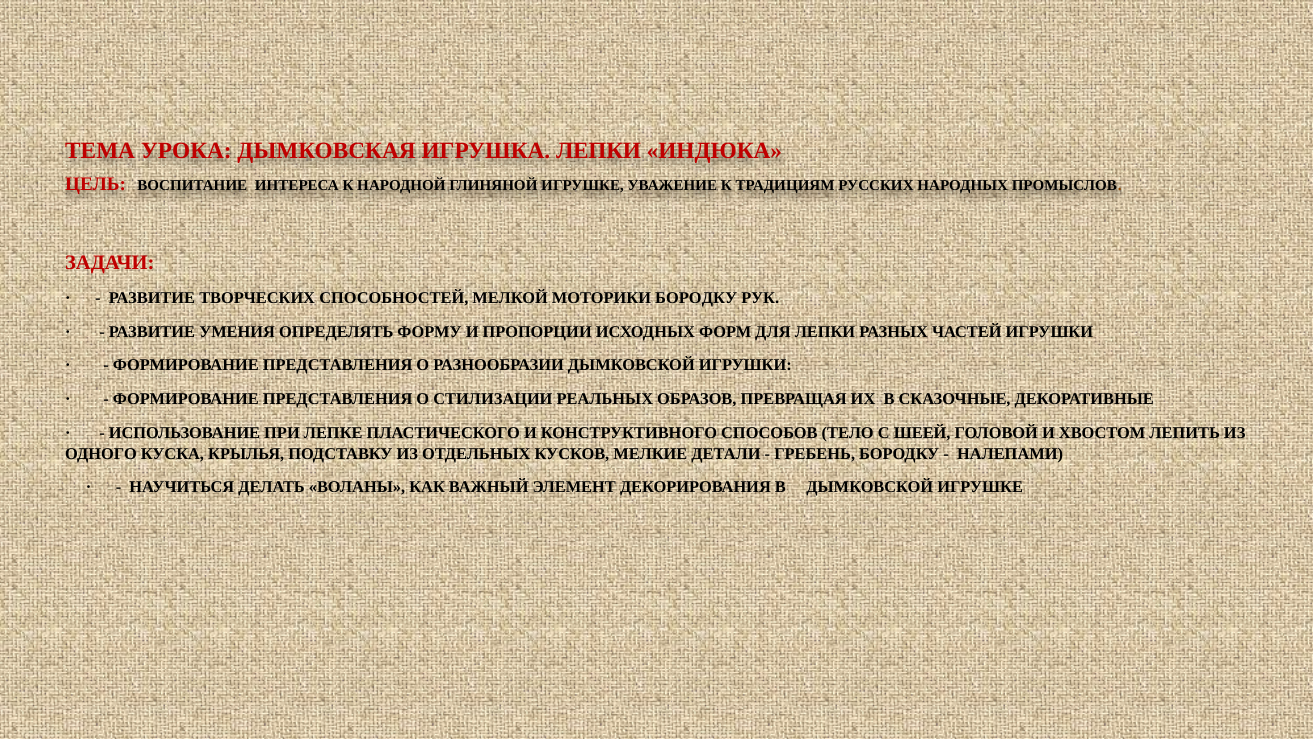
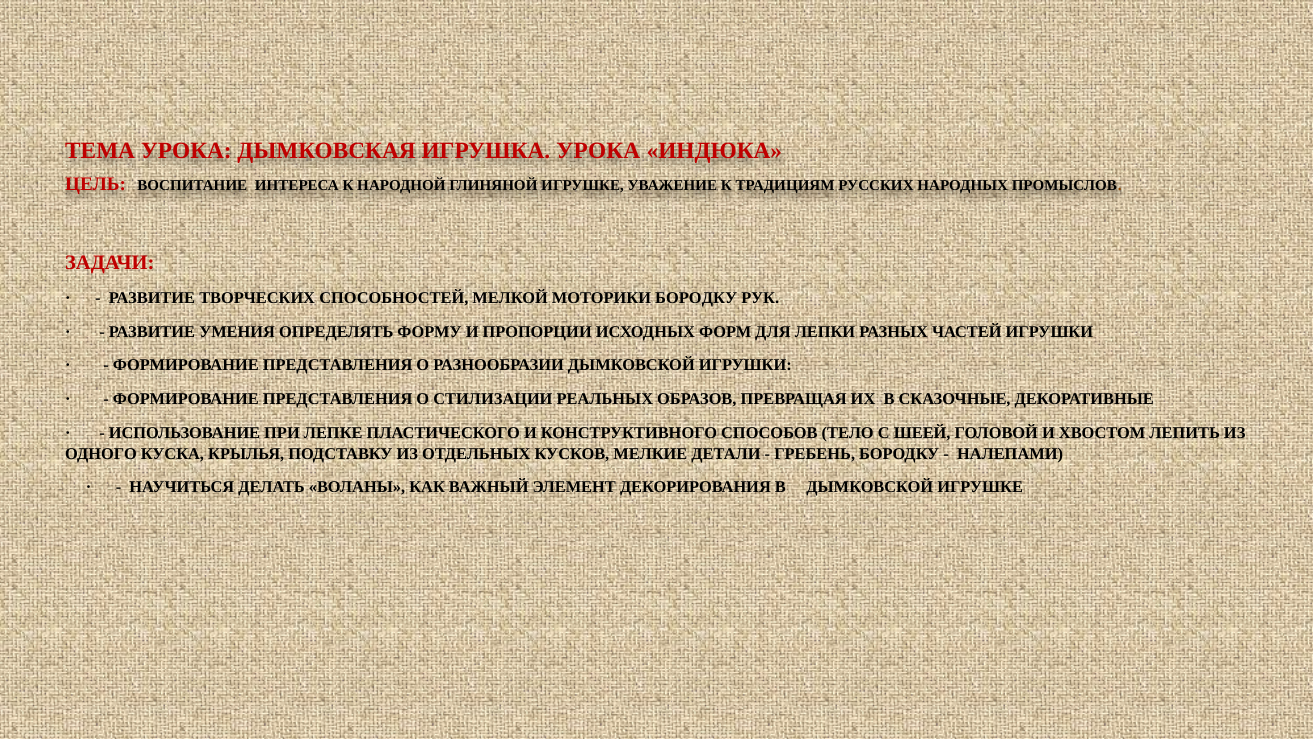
ИГРУШКА ЛЕПКИ: ЛЕПКИ -> УРОКА (598, 151)
